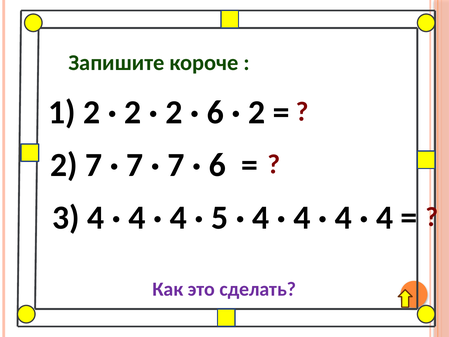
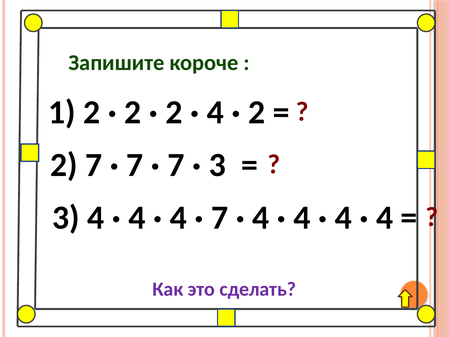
6: 6 -> 4 (215, 112)
6: 6 -> 3 (217, 165)
5: 5 -> 7 (220, 218)
